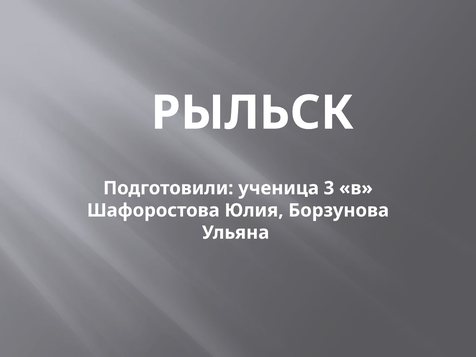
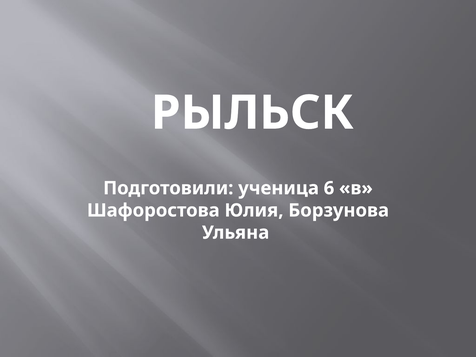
3: 3 -> 6 (329, 188)
